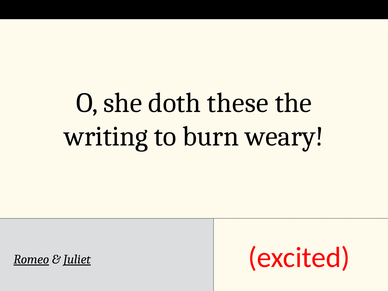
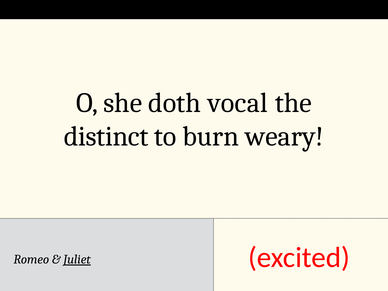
these: these -> vocal (238, 103)
writing: writing -> distinct (106, 136)
Romeo underline: present -> none (31, 259)
